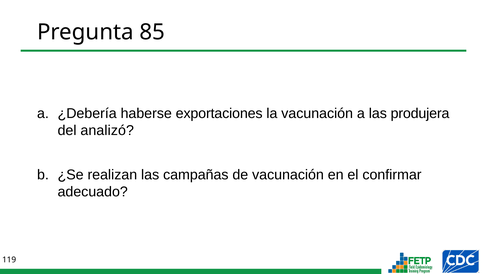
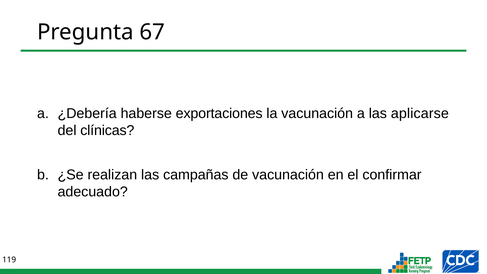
85: 85 -> 67 (152, 32)
produjera: produjera -> aplicarse (420, 114)
analizó: analizó -> clínicas (107, 131)
